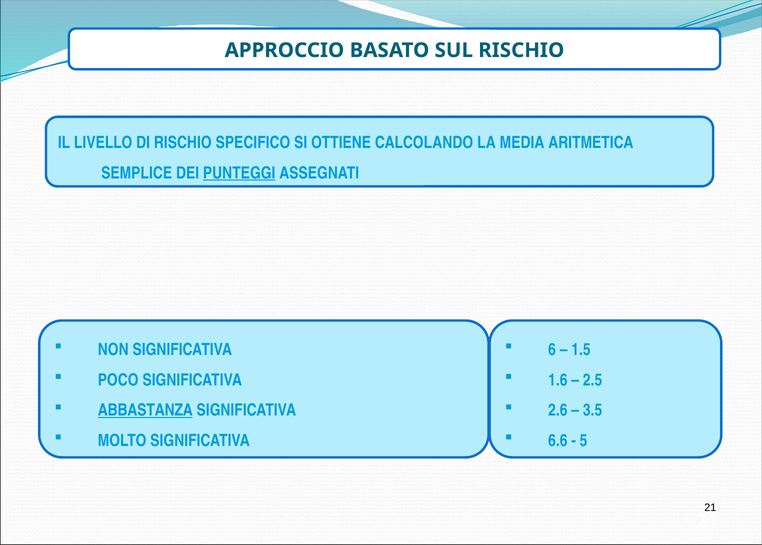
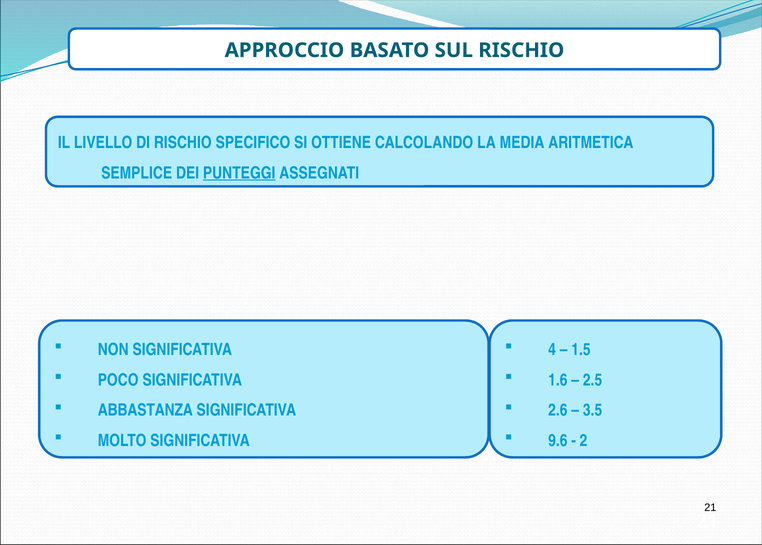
6: 6 -> 4 (552, 350)
ABBASTANZA underline: present -> none (145, 411)
6.6: 6.6 -> 9.6 (558, 441)
5: 5 -> 2 (584, 441)
